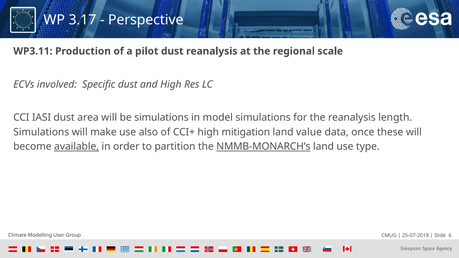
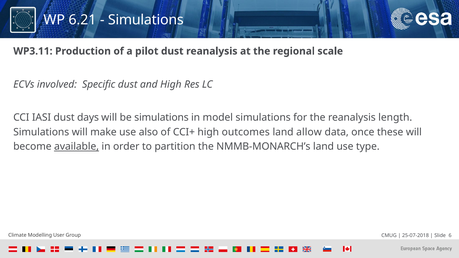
3.17: 3.17 -> 6.21 (82, 20)
Perspective: Perspective -> Simulations (146, 20)
area: area -> days (88, 118)
mitigation: mitigation -> outcomes (246, 132)
value: value -> allow (309, 132)
NMMB-MONARCH’s underline: present -> none (263, 147)
